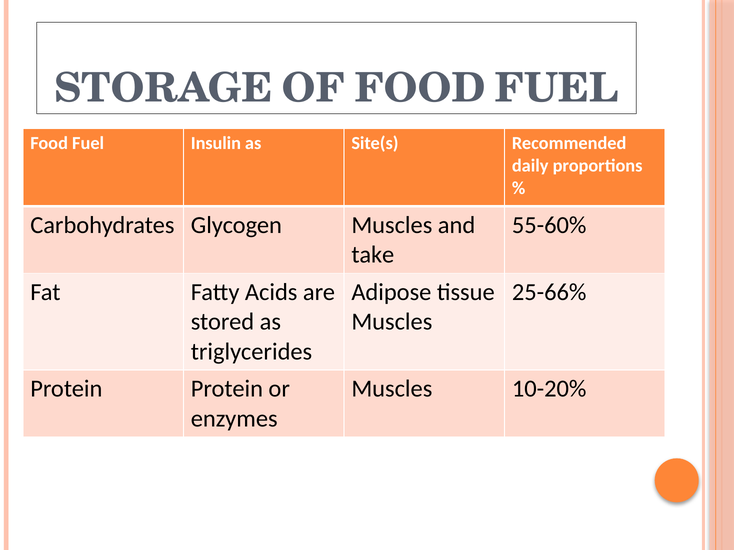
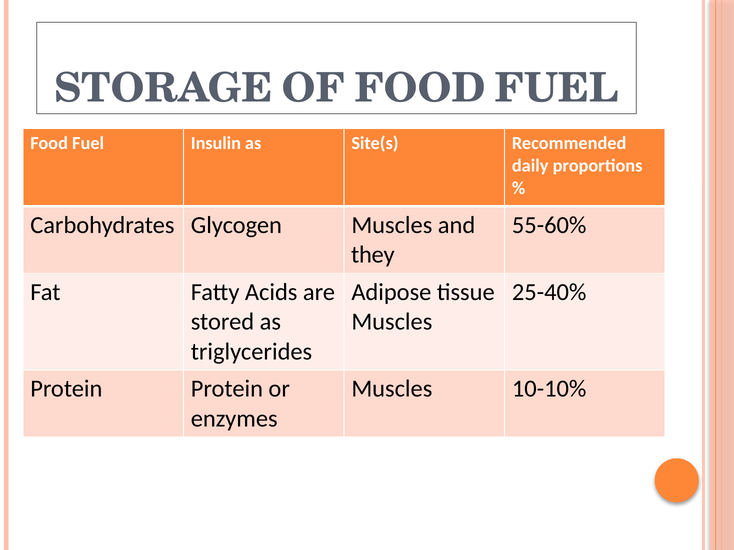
take: take -> they (373, 255)
25-66%: 25-66% -> 25-40% (549, 292)
10-20%: 10-20% -> 10-10% (549, 389)
